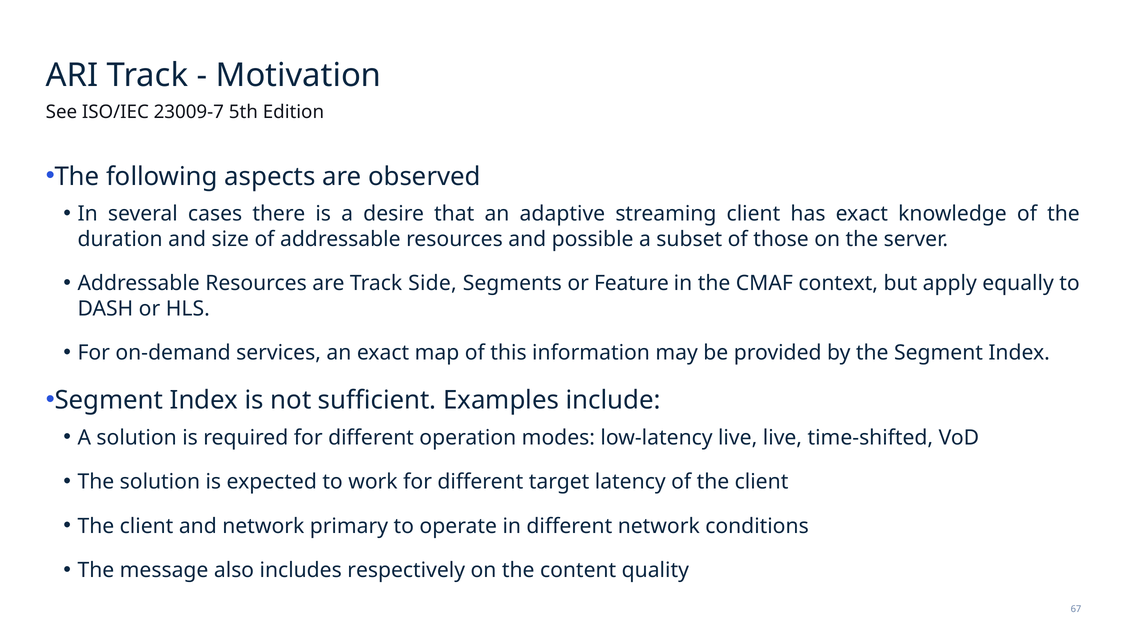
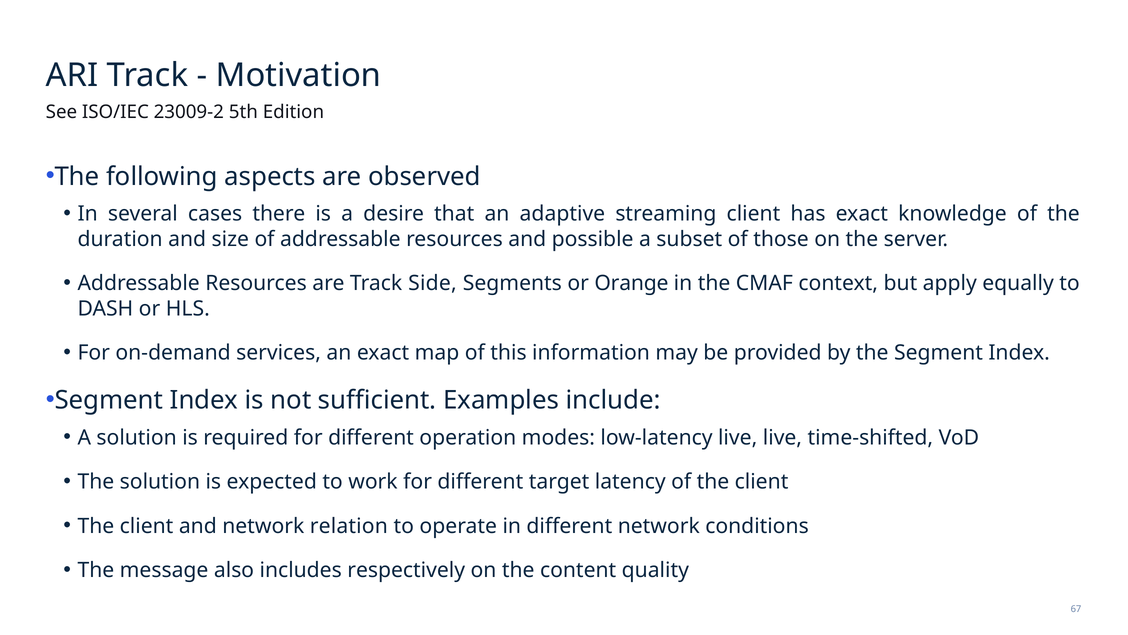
23009-7: 23009-7 -> 23009-2 (189, 112)
Feature: Feature -> Orange (631, 283)
primary: primary -> relation (349, 526)
